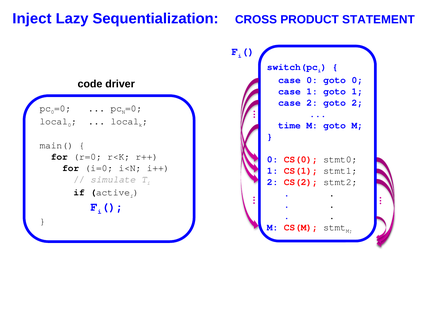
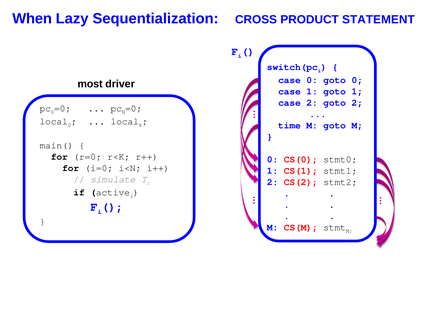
Inject: Inject -> When (32, 19)
code: code -> most (90, 84)
